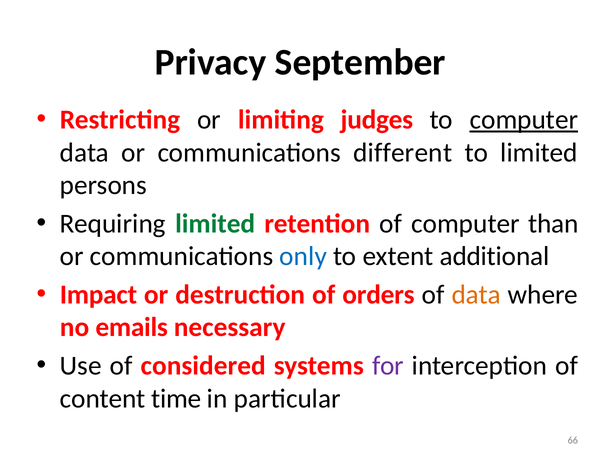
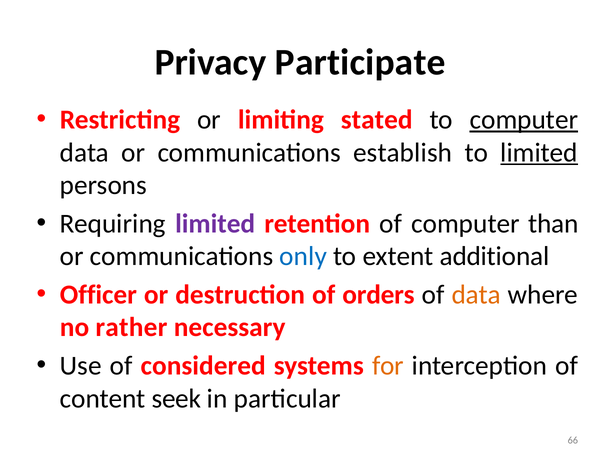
September: September -> Participate (360, 62)
judges: judges -> stated (377, 120)
different: different -> establish (403, 153)
limited underline: none -> present (539, 153)
limited colour: green -> purple (215, 224)
Impact: Impact -> Officer (98, 295)
emails: emails -> rather (131, 328)
for colour: purple -> orange (388, 366)
time: time -> seek (176, 399)
